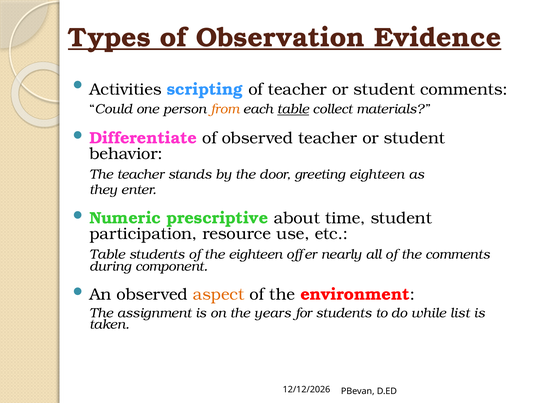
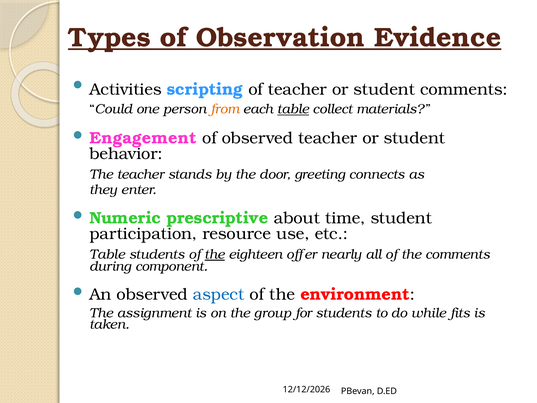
Differentiate: Differentiate -> Engagement (143, 138)
greeting eighteen: eighteen -> connects (377, 174)
the underline: none -> present (215, 254)
aspect colour: orange -> blue (219, 294)
years: years -> group (273, 313)
list: list -> fits (460, 313)
